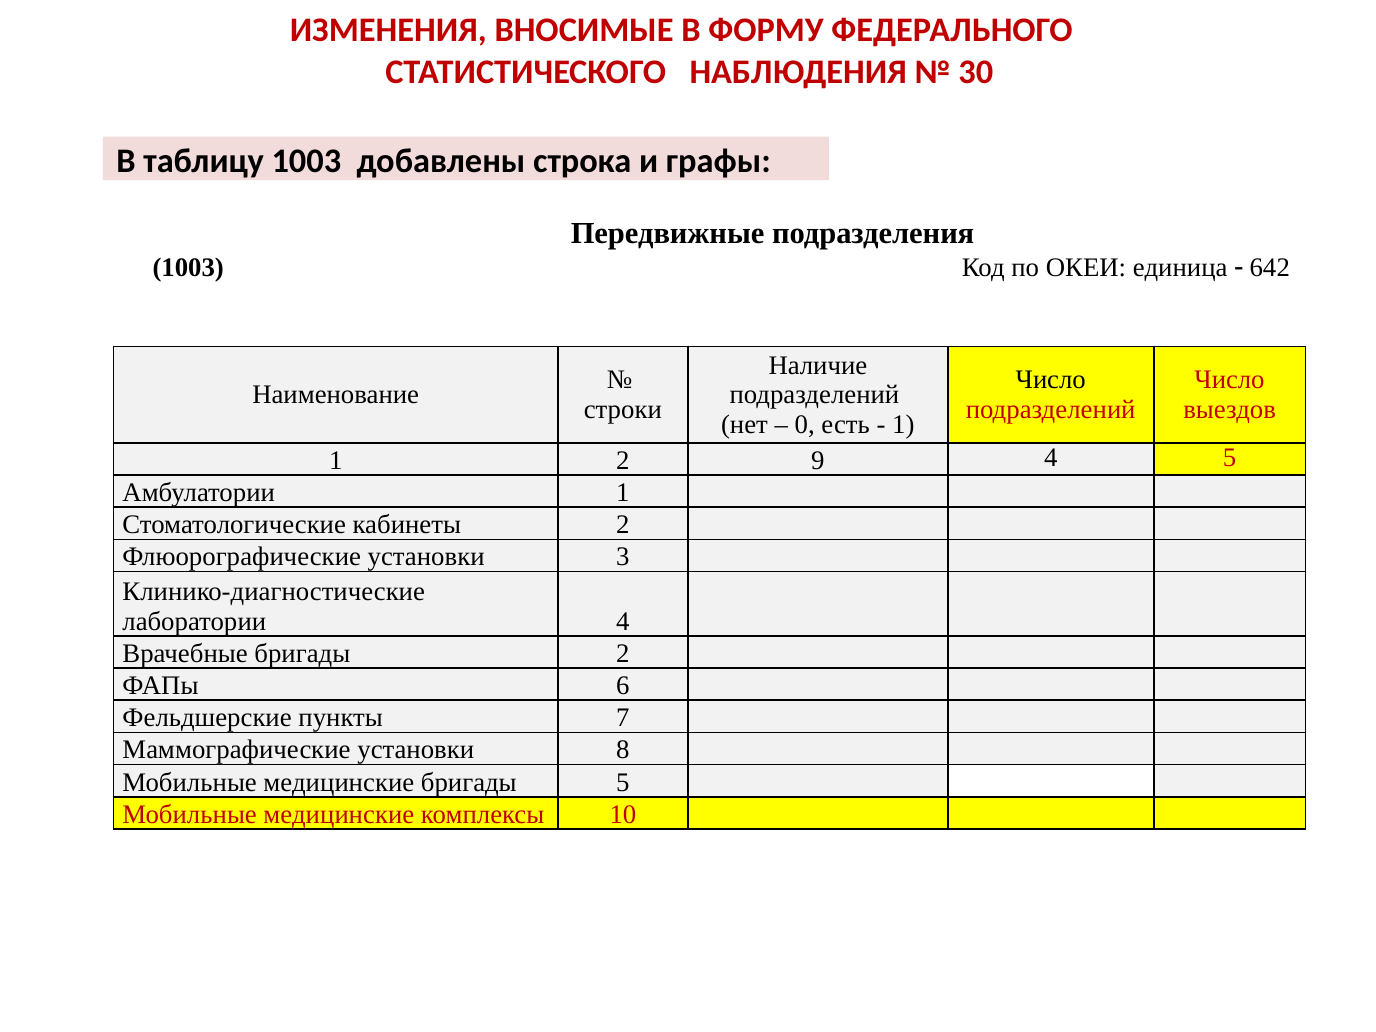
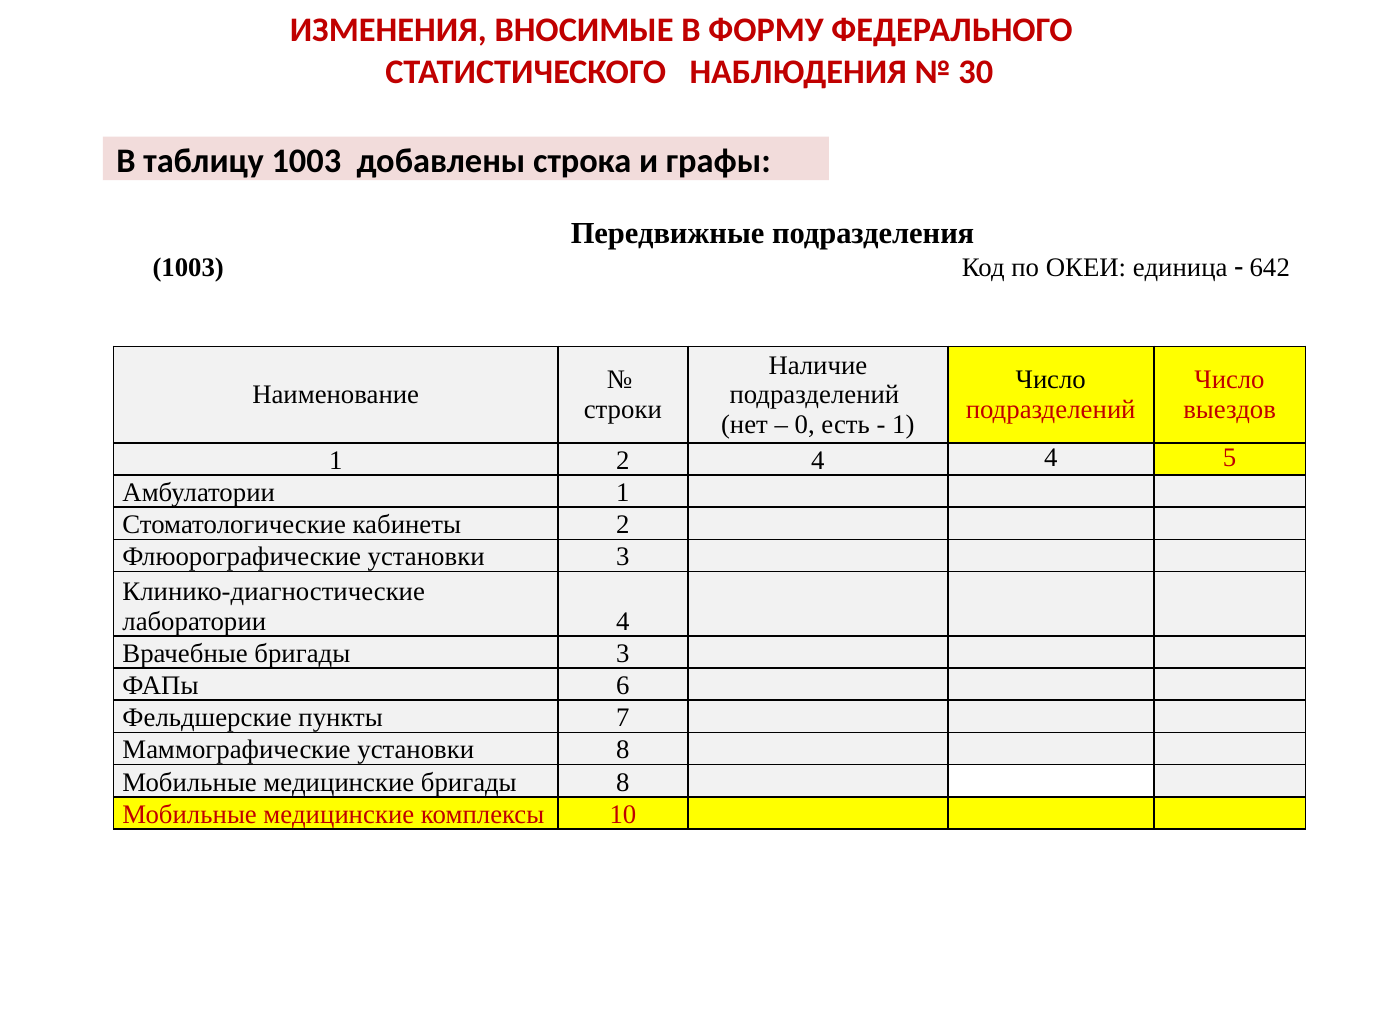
2 9: 9 -> 4 (818, 461)
бригады 2: 2 -> 3 (623, 654)
бригады 5: 5 -> 8 (623, 782)
